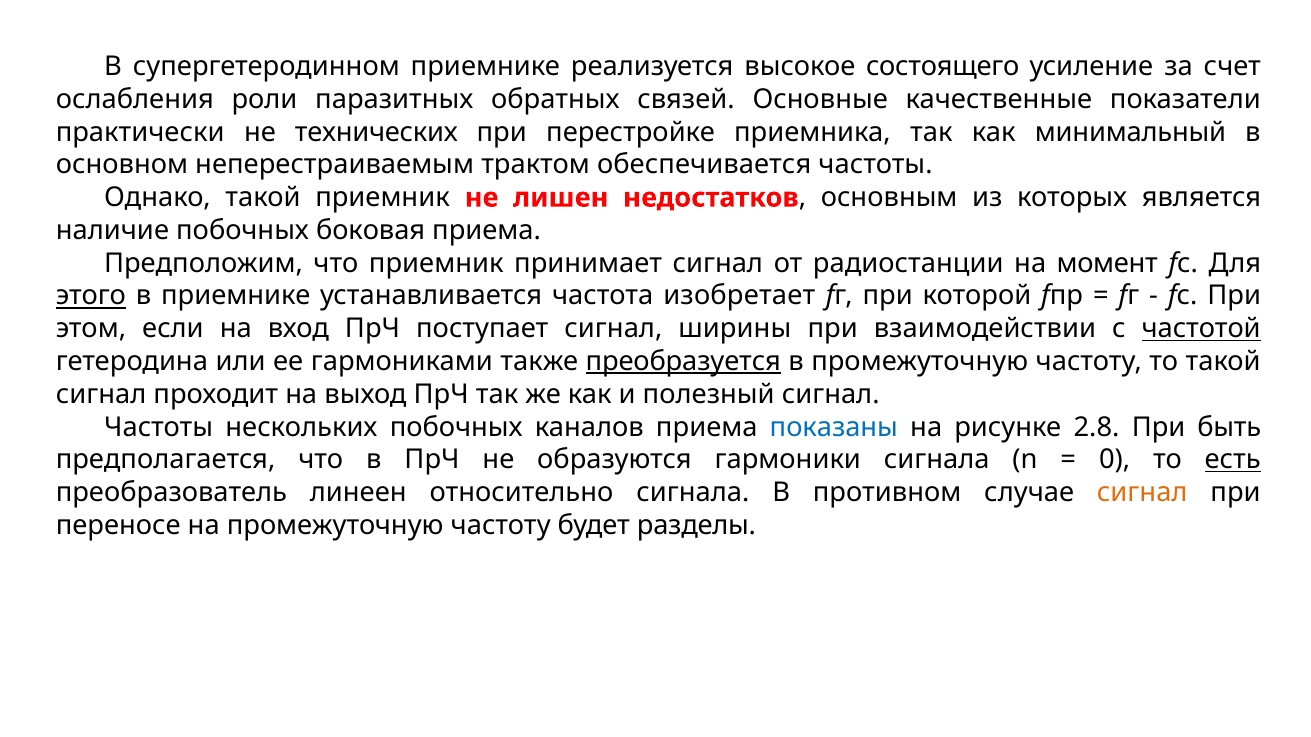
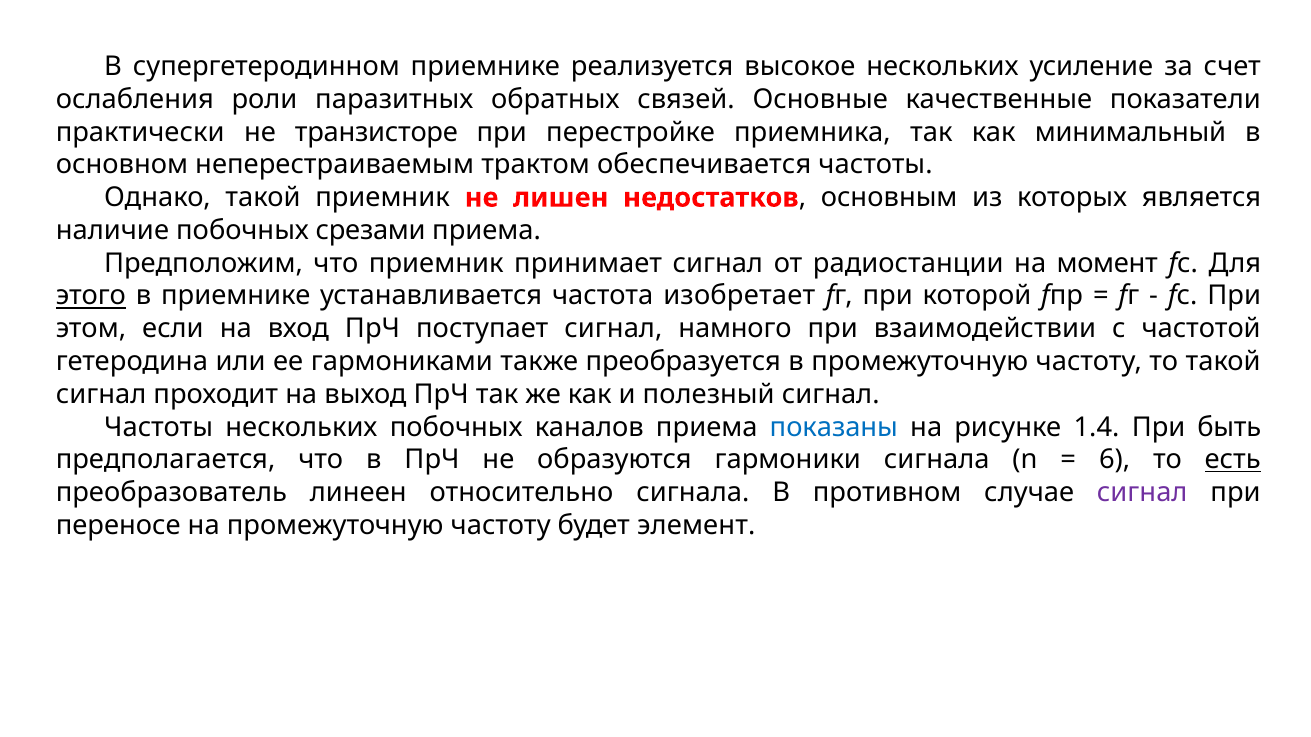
высокое состоящего: состоящего -> нескольких (943, 67)
технических: технических -> транзисторе (376, 132)
боковая: боковая -> срезами (371, 231)
ширины: ширины -> намного (735, 329)
частотой underline: present -> none (1201, 329)
преобразуется underline: present -> none (683, 362)
2.8: 2.8 -> 1.4 (1097, 427)
0: 0 -> 6 (1115, 460)
сигнал colour: orange -> purple (1142, 493)
разделы: разделы -> элемент (696, 526)
